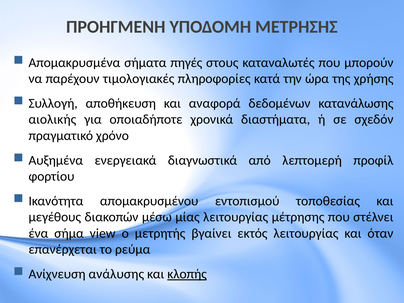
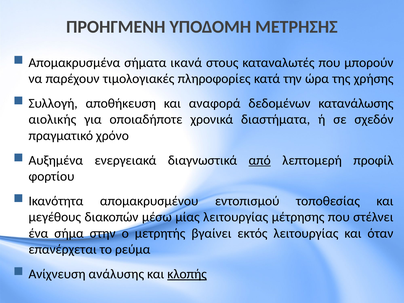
πηγές: πηγές -> ικανά (186, 63)
από underline: none -> present (260, 160)
view: view -> στην (103, 233)
